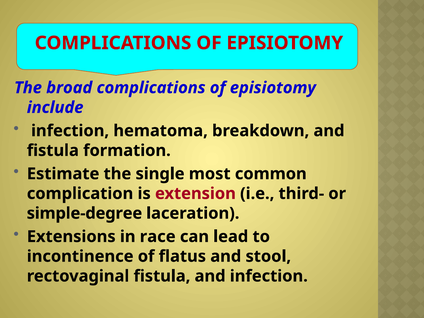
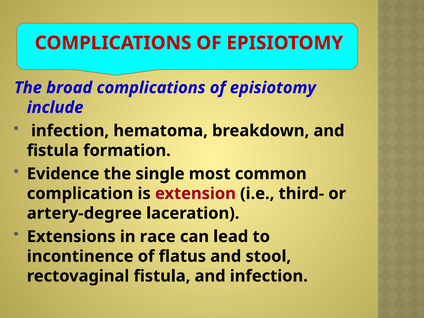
Estimate: Estimate -> Evidence (63, 174)
simple-degree: simple-degree -> artery-degree (84, 213)
